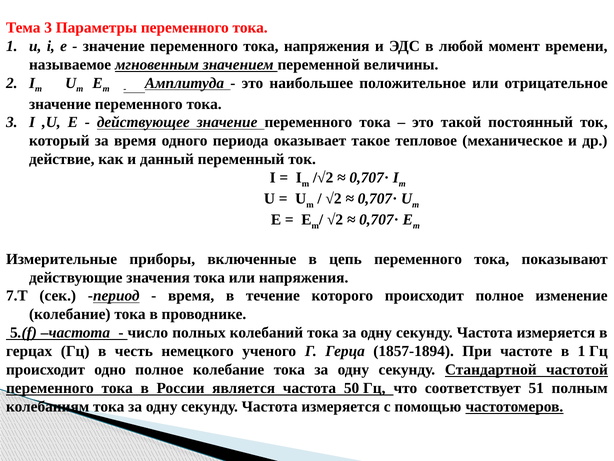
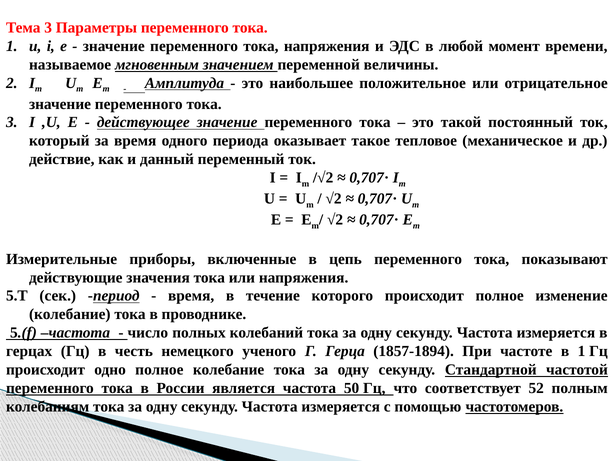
7.Т: 7.Т -> 5.Т (17, 296)
51: 51 -> 52 (536, 388)
